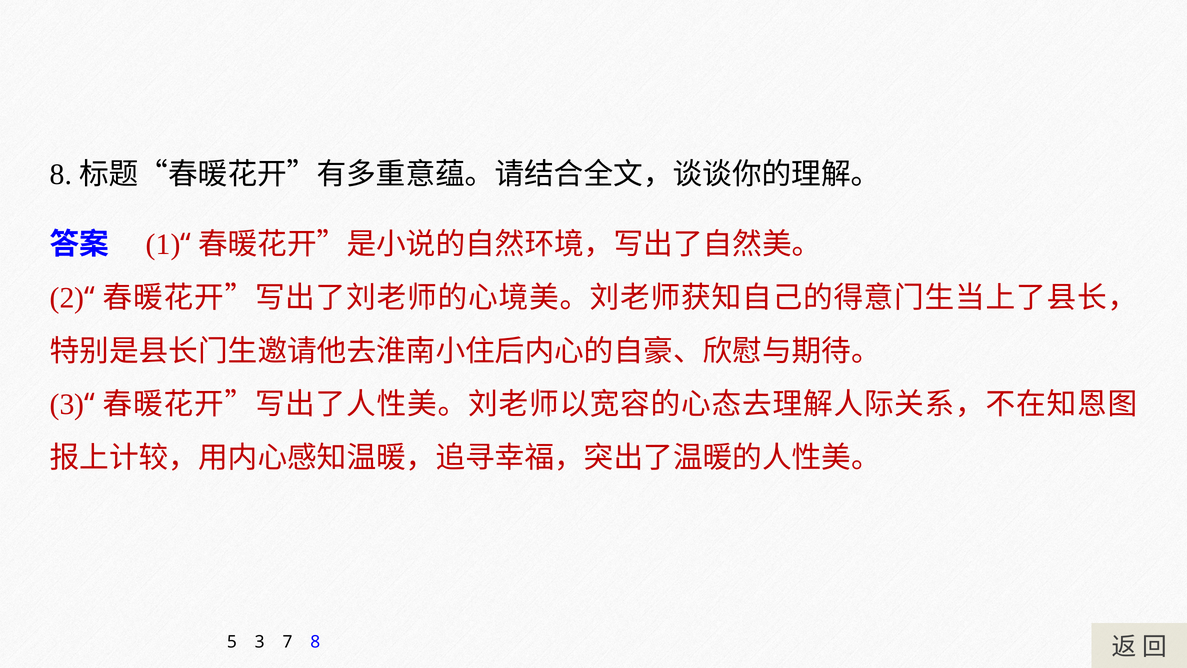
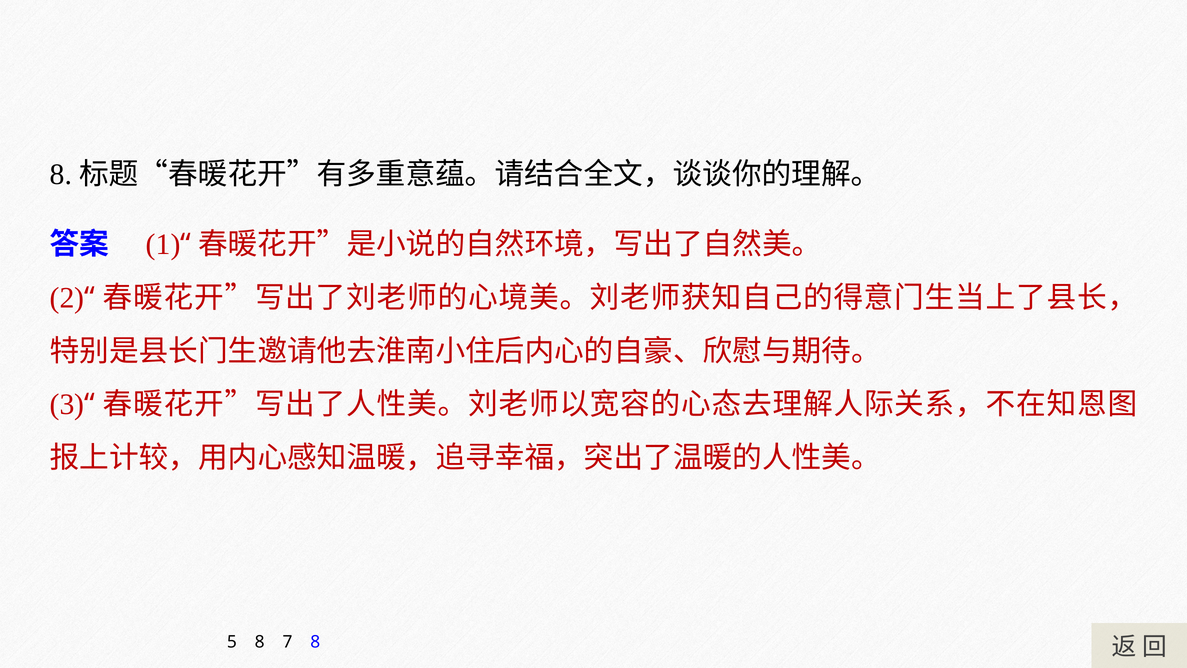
5 3: 3 -> 8 (260, 642)
